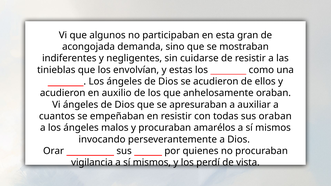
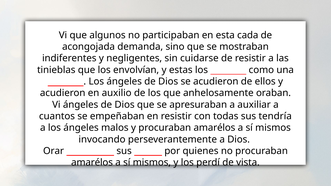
gran: gran -> cada (248, 35)
sus oraban: oraban -> tendría (275, 116)
vigilancia: vigilancia -> amarélos (92, 163)
